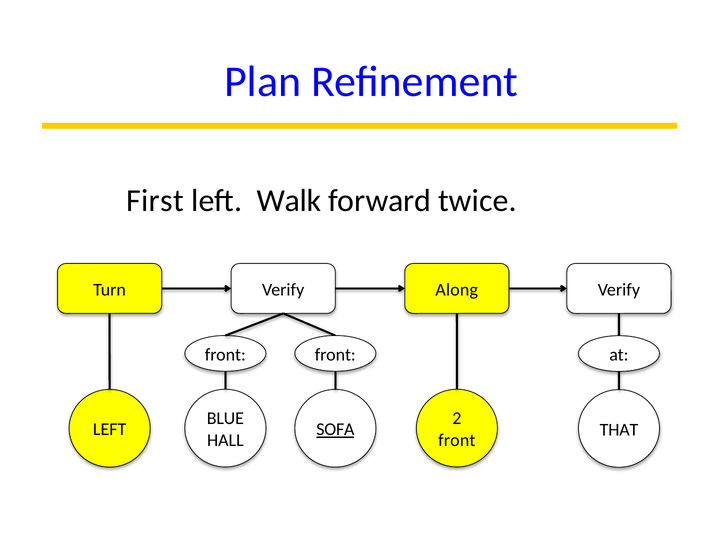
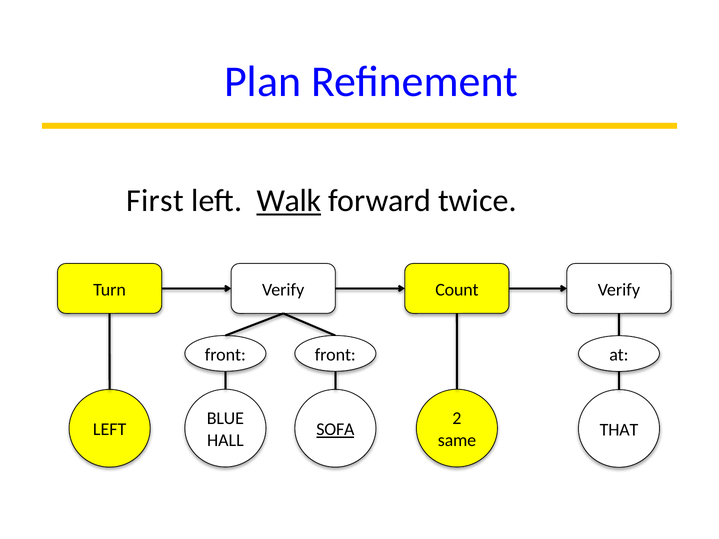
Walk underline: none -> present (289, 201)
Along: Along -> Count (457, 290)
front: front -> same (457, 440)
